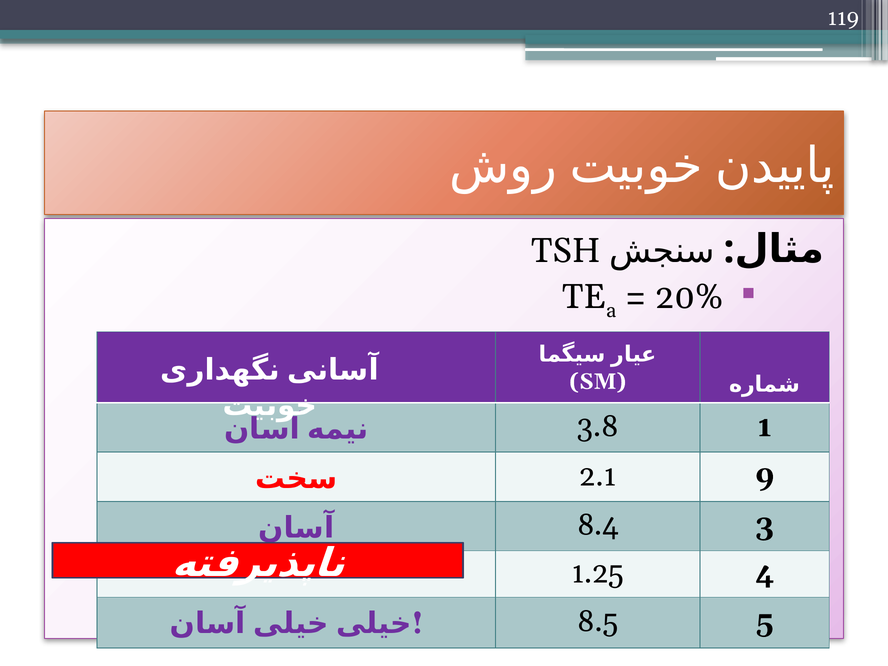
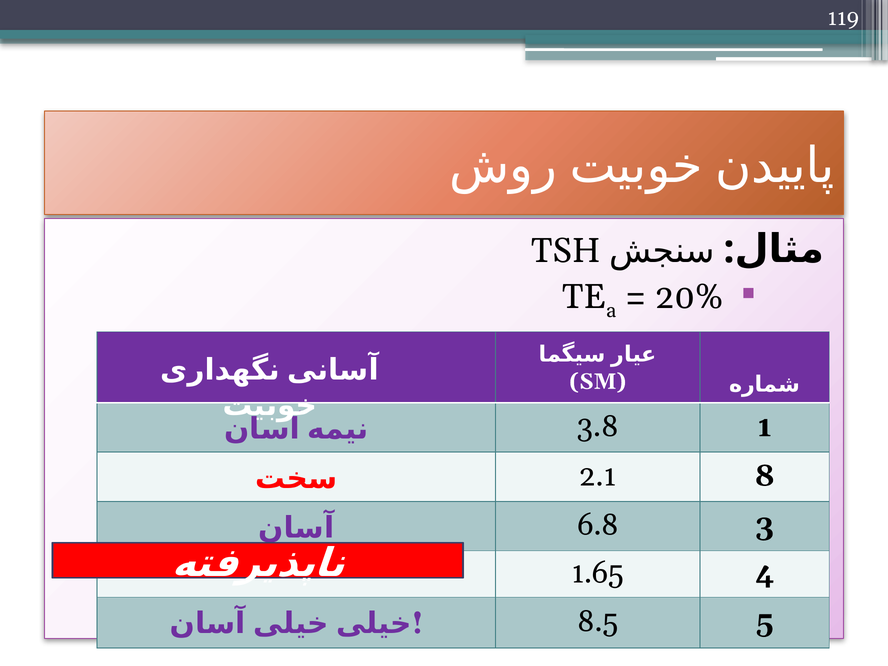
9: 9 -> 8 (765, 476)
8.4: 8.4 -> 6.8 (598, 525)
1.25: 1.25 -> 1.65 (598, 573)
